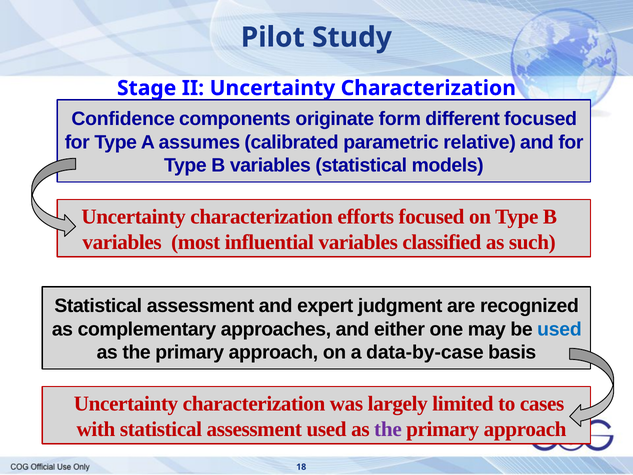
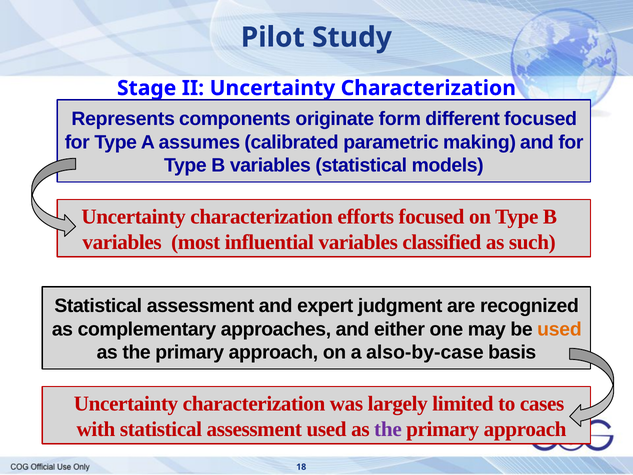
Confidence: Confidence -> Represents (123, 119)
relative: relative -> making (480, 142)
used colour: blue -> orange (559, 329)
data-by-case: data-by-case -> also-by-case (425, 352)
